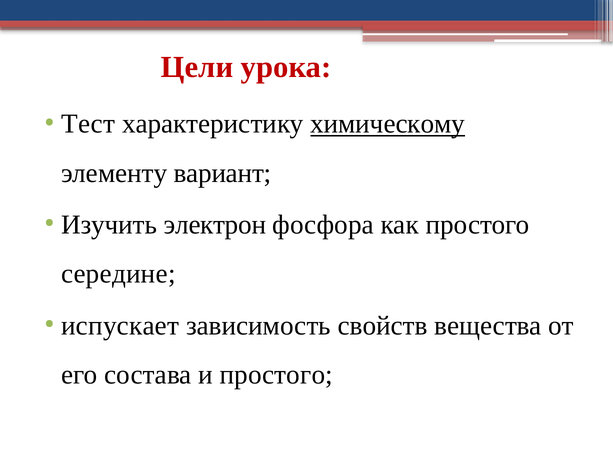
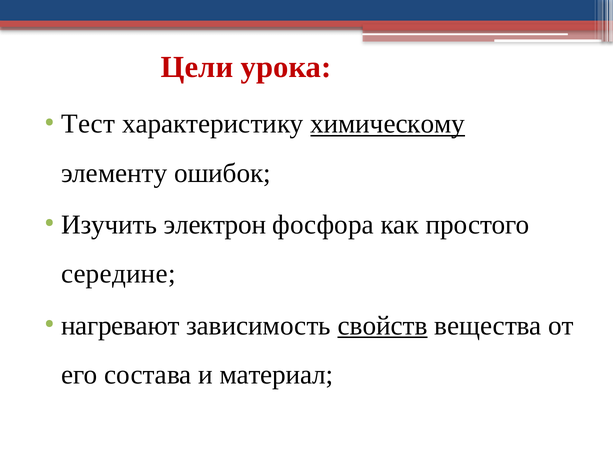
вариант: вариант -> ошибок (222, 173)
испускает: испускает -> нагревают (120, 325)
свойств underline: none -> present (383, 325)
и простого: простого -> материал (276, 374)
